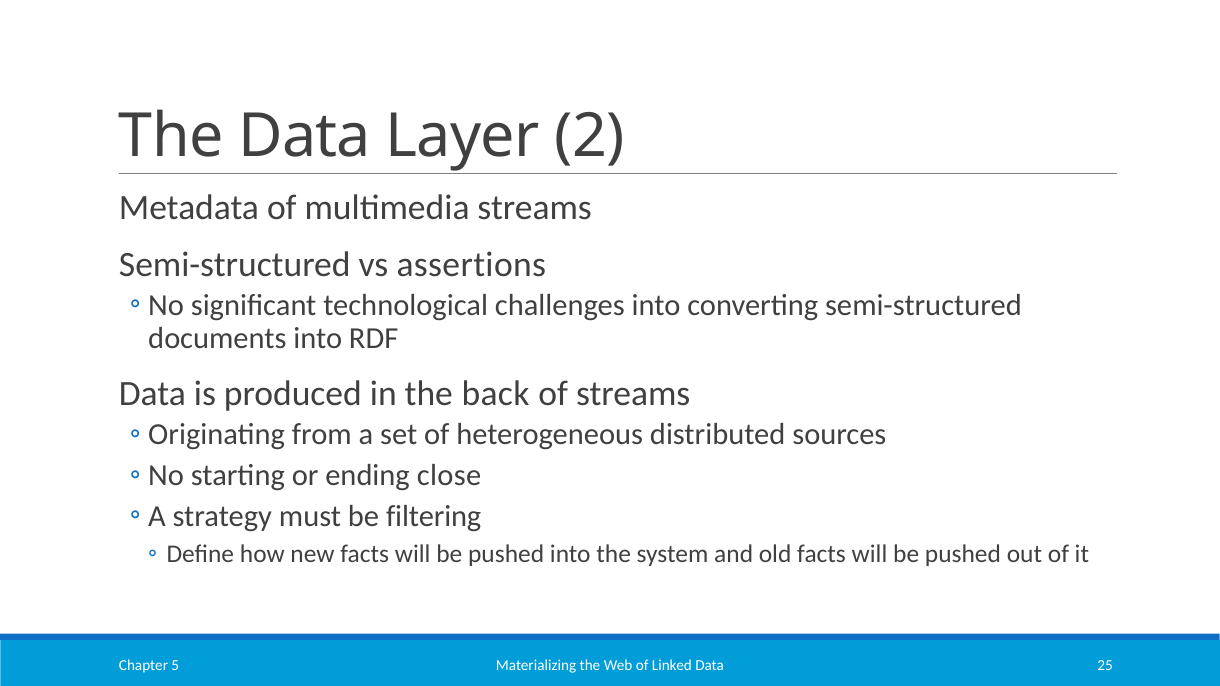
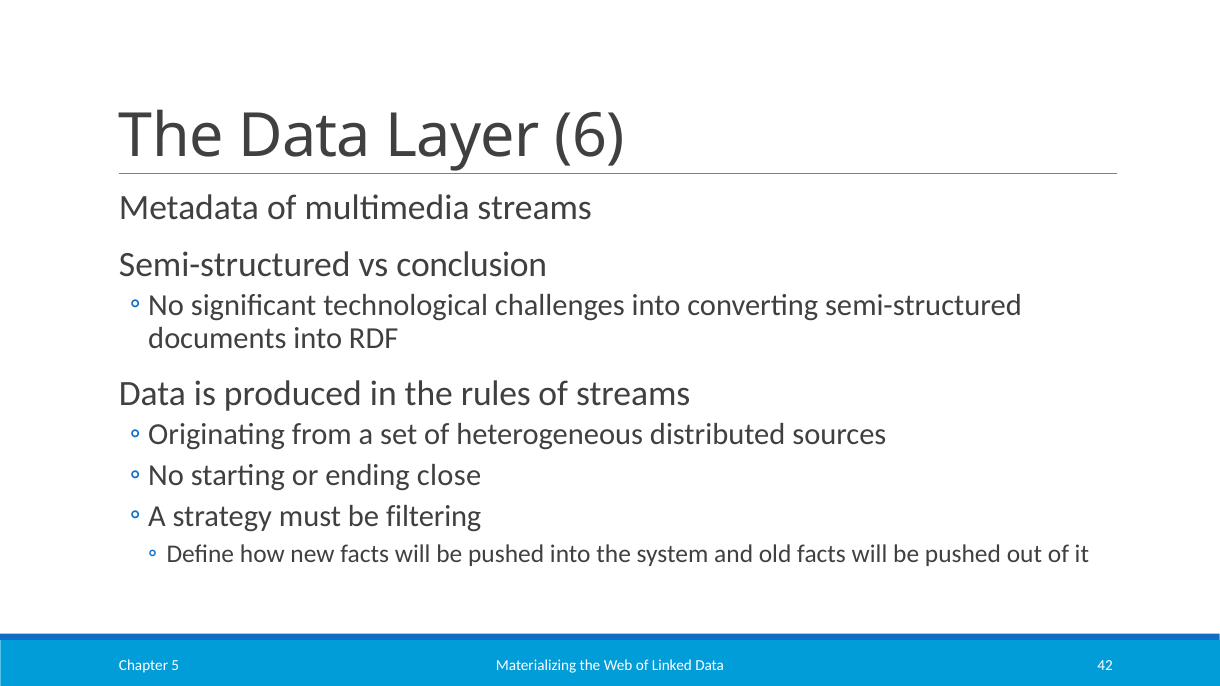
2: 2 -> 6 (590, 137)
assertions: assertions -> conclusion (472, 265)
back: back -> rules (496, 394)
25: 25 -> 42 (1105, 666)
